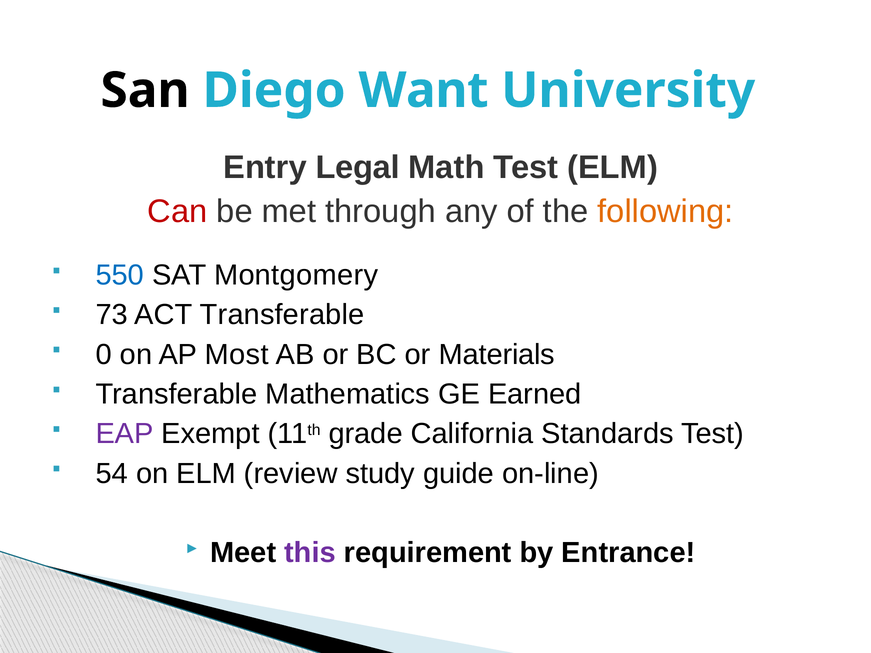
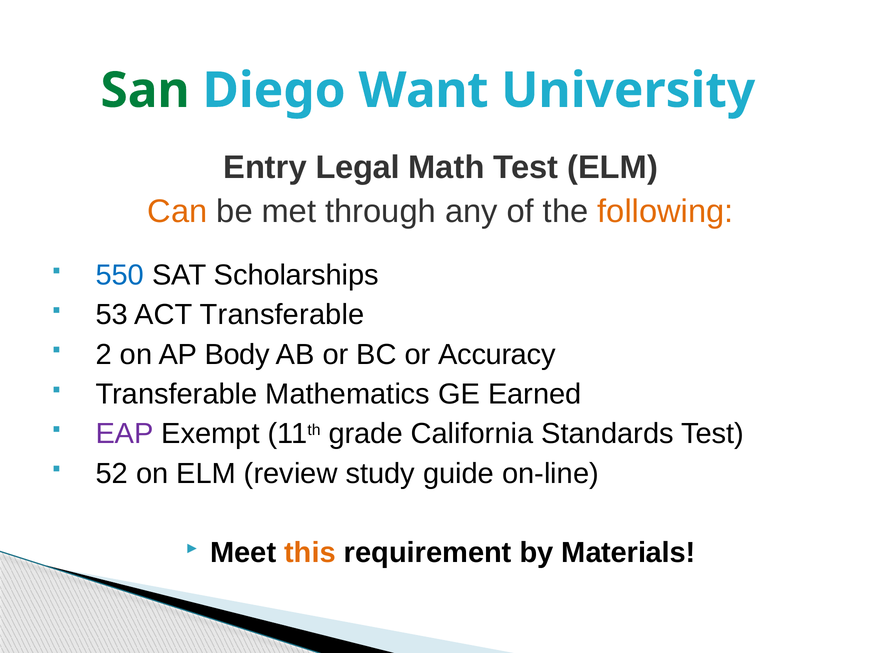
San colour: black -> green (145, 91)
Can colour: red -> orange (177, 211)
Montgomery: Montgomery -> Scholarships (296, 275)
73: 73 -> 53 (112, 315)
0: 0 -> 2 (104, 355)
Most: Most -> Body (237, 355)
Materials: Materials -> Accuracy (497, 355)
54: 54 -> 52 (112, 474)
this colour: purple -> orange (310, 553)
Entrance: Entrance -> Materials (628, 553)
